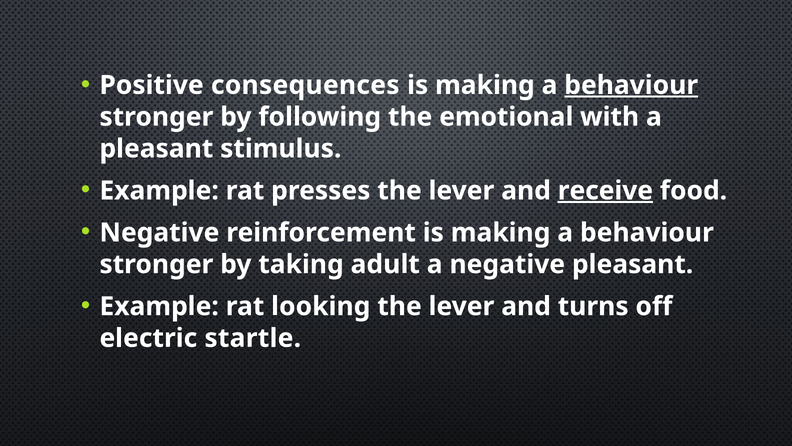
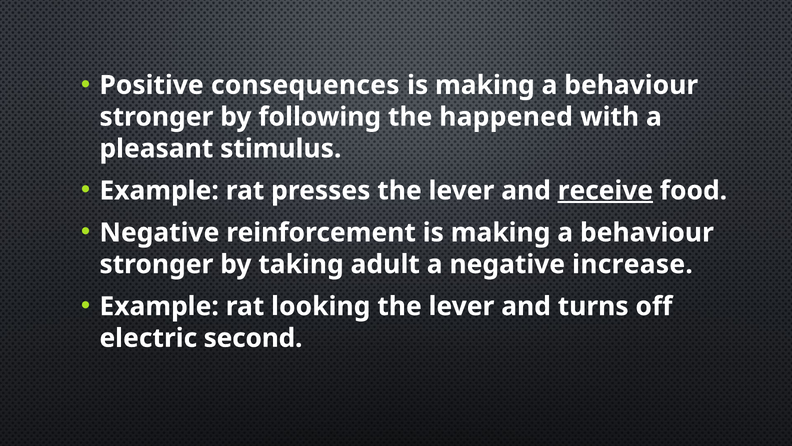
behaviour underline: present -> none (631, 85)
emotional: emotional -> happened (506, 117)
negative pleasant: pleasant -> increase (632, 264)
startle: startle -> second (253, 338)
